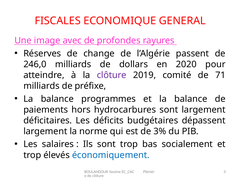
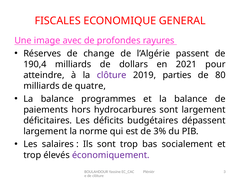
246,0: 246,0 -> 190,4 (35, 64)
2020: 2020 -> 2021 (186, 64)
comité: comité -> parties (177, 75)
71: 71 -> 80 (220, 75)
préfixe: préfixe -> quatre (90, 86)
économiquement colour: blue -> purple (111, 155)
